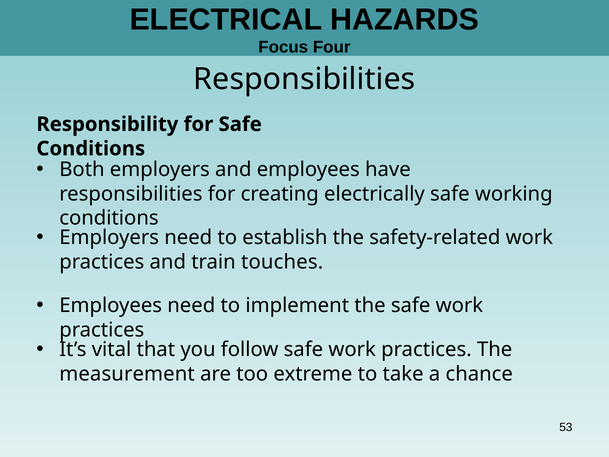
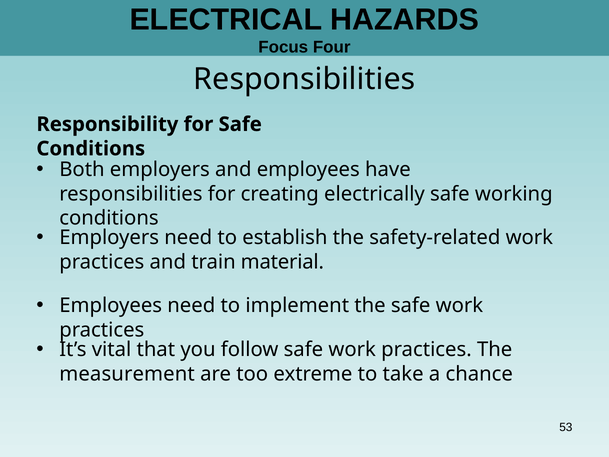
touches: touches -> material (282, 262)
